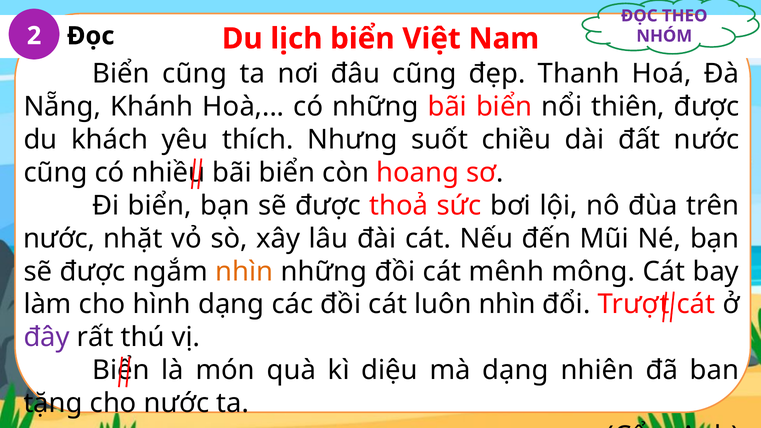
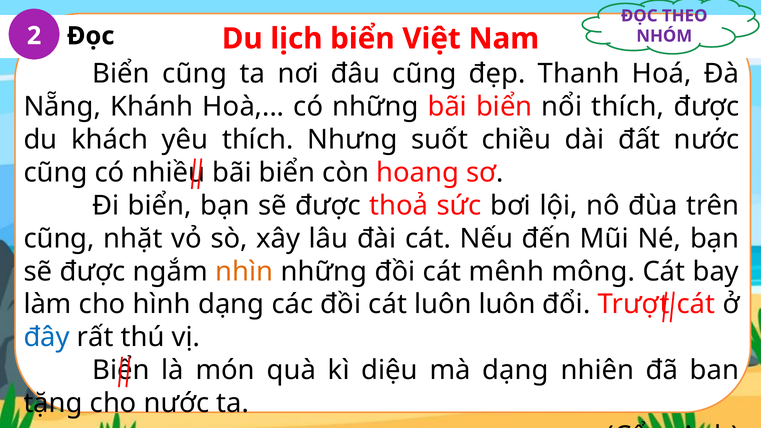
nổi thiên: thiên -> thích (628, 107)
nước: nước -> cũng (59, 239)
luôn nhìn: nhìn -> luôn (507, 304)
đây colour: purple -> blue (47, 337)
